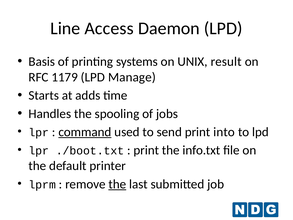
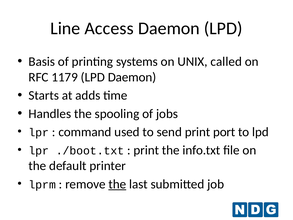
result: result -> called (226, 61)
LPD Manage: Manage -> Daemon (132, 77)
command underline: present -> none (85, 132)
into: into -> port (224, 132)
